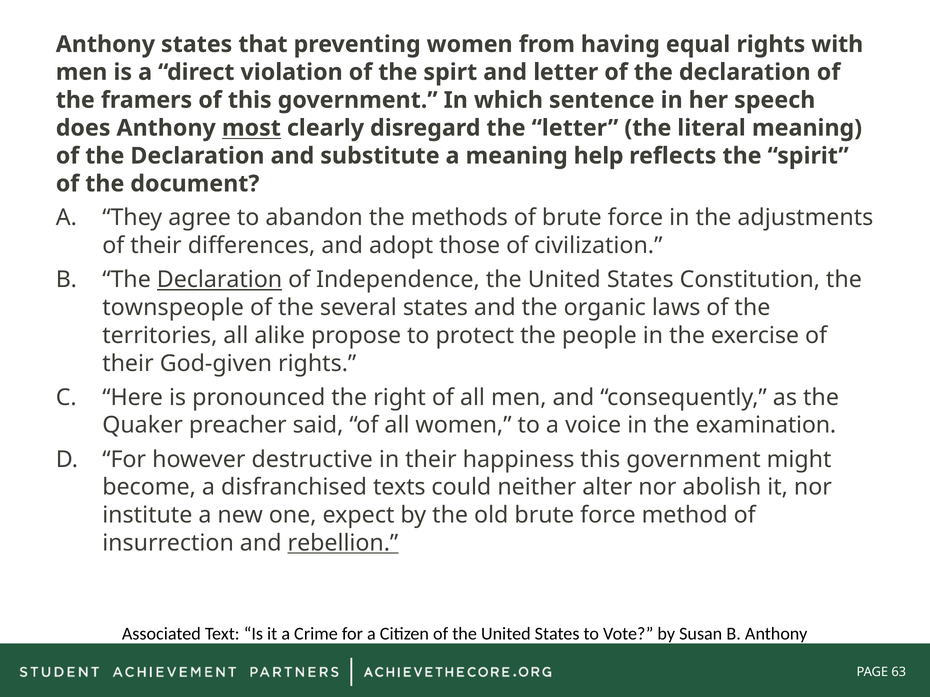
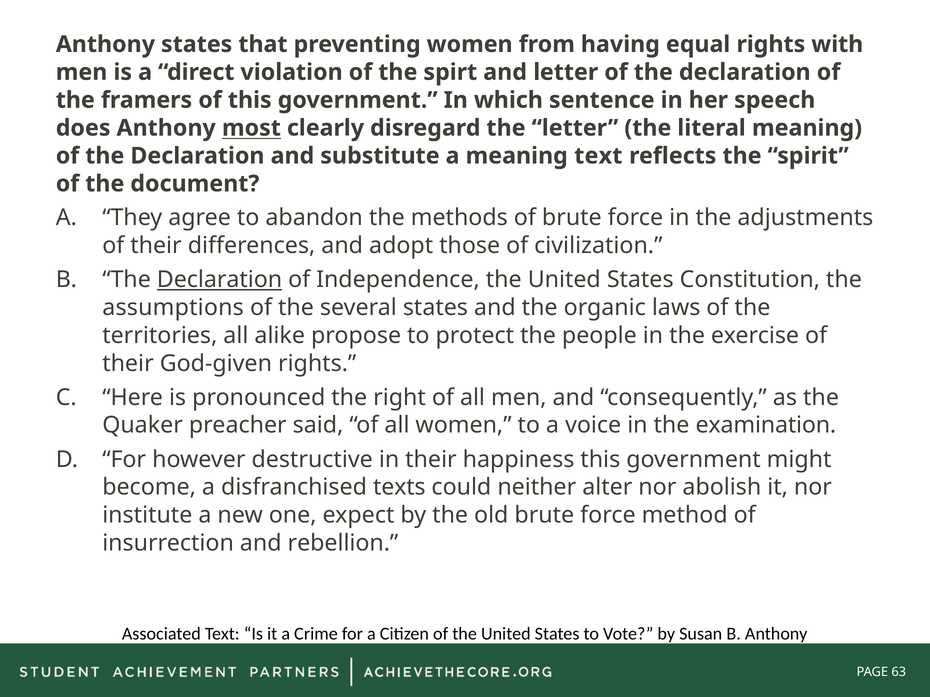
meaning help: help -> text (598, 156)
townspeople: townspeople -> assumptions (173, 308)
rebellion underline: present -> none (343, 543)
